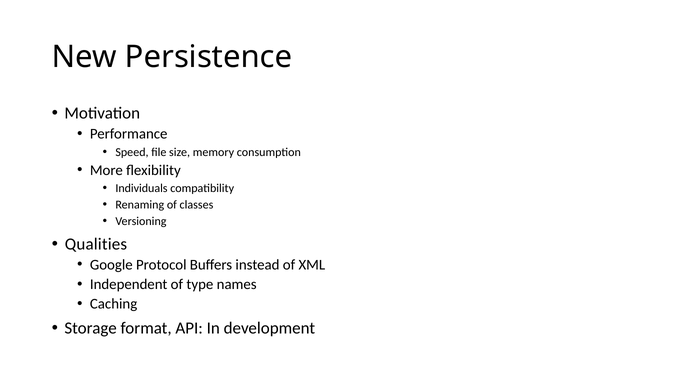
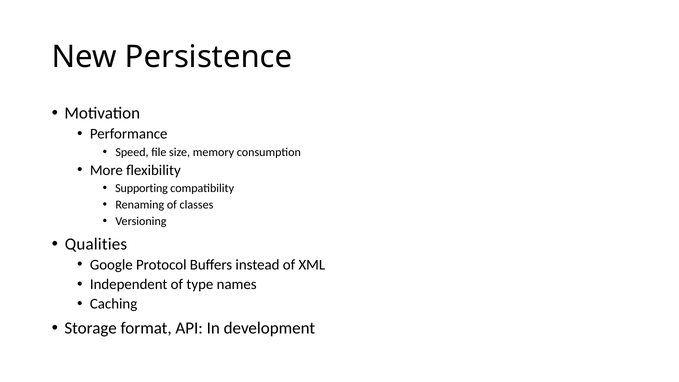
Individuals: Individuals -> Supporting (142, 188)
